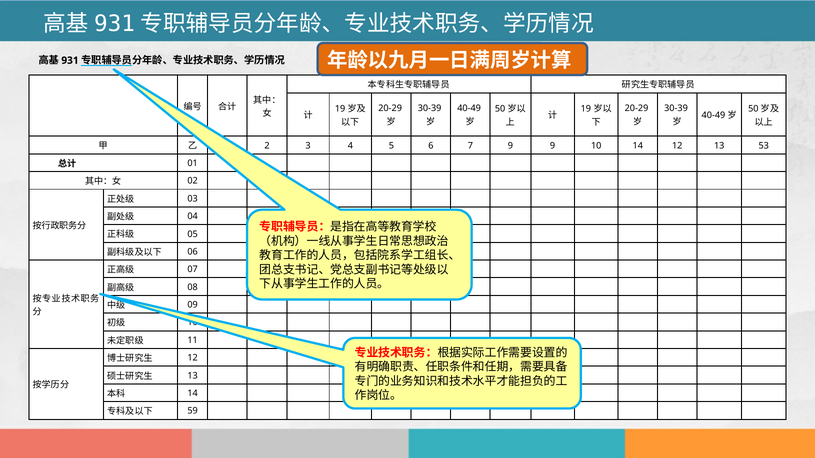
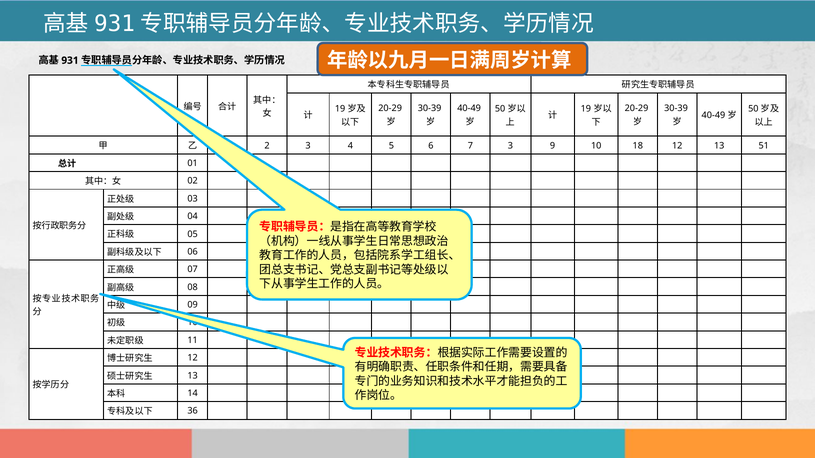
9: 9 -> 3 (510, 146)
10 14: 14 -> 18 (638, 146)
53: 53 -> 51 (764, 146)
59: 59 -> 36 (193, 411)
